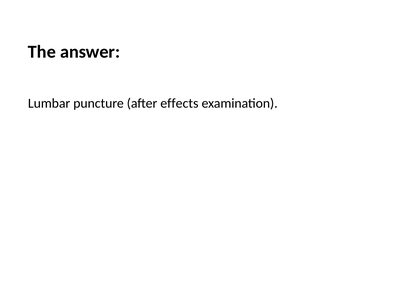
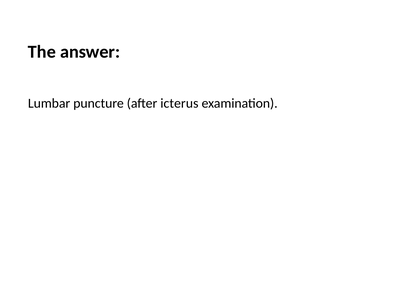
effects: effects -> icterus (179, 103)
